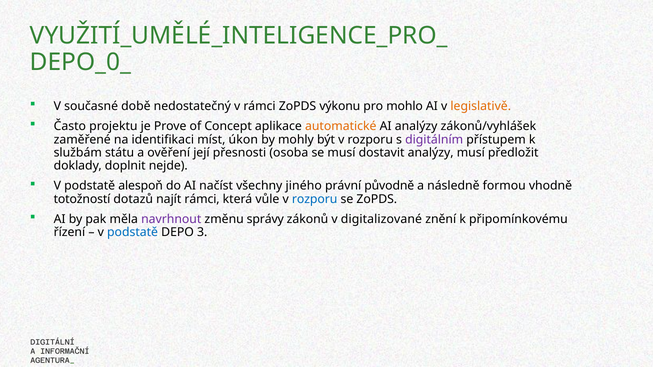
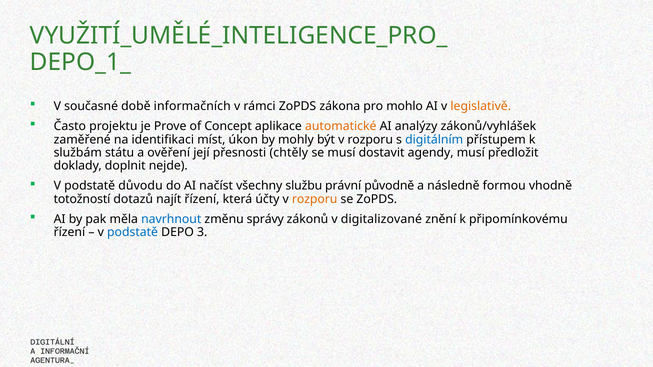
DEPO_0_: DEPO_0_ -> DEPO_1_ (81, 62)
nedostatečný: nedostatečný -> informačních (192, 106)
výkonu: výkonu -> zákona (340, 106)
digitálním colour: purple -> blue (434, 140)
osoba: osoba -> chtěly (289, 153)
dostavit analýzy: analýzy -> agendy (431, 153)
alespoň: alespoň -> důvodu (140, 186)
jiného: jiného -> službu (304, 186)
najít rámci: rámci -> řízení (202, 199)
vůle: vůle -> účty (267, 199)
rozporu colour: blue -> orange (315, 199)
navrhnout colour: purple -> blue (171, 219)
